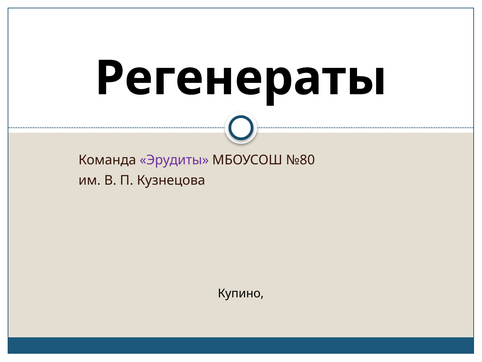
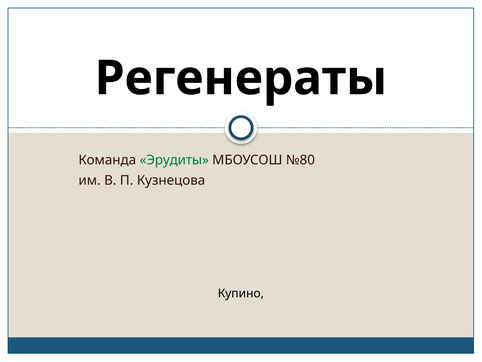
Эрудиты colour: purple -> green (174, 160)
